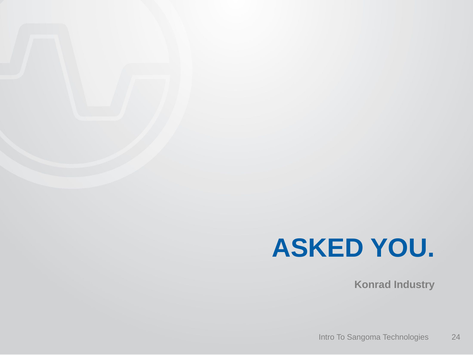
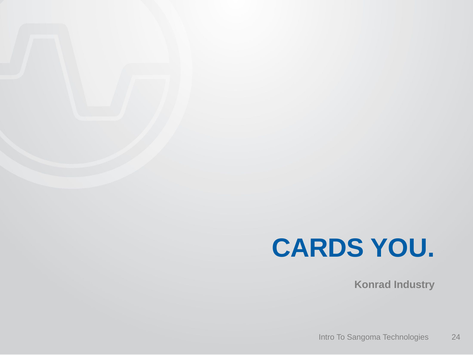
ASKED: ASKED -> CARDS (318, 248)
